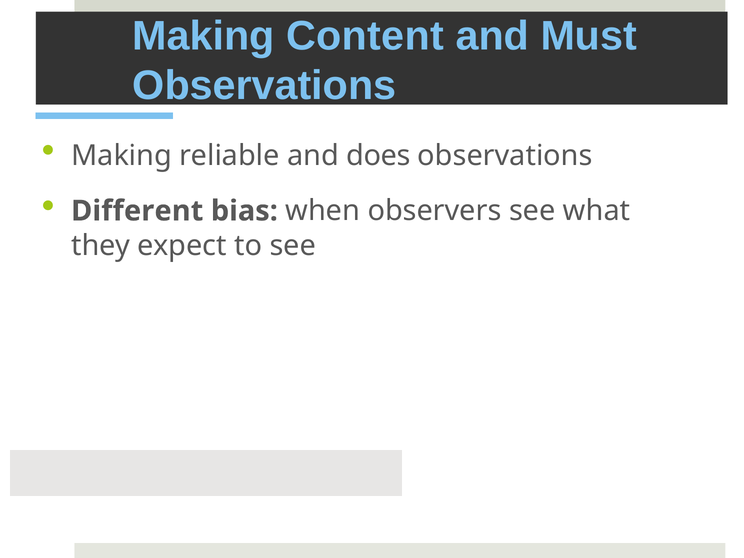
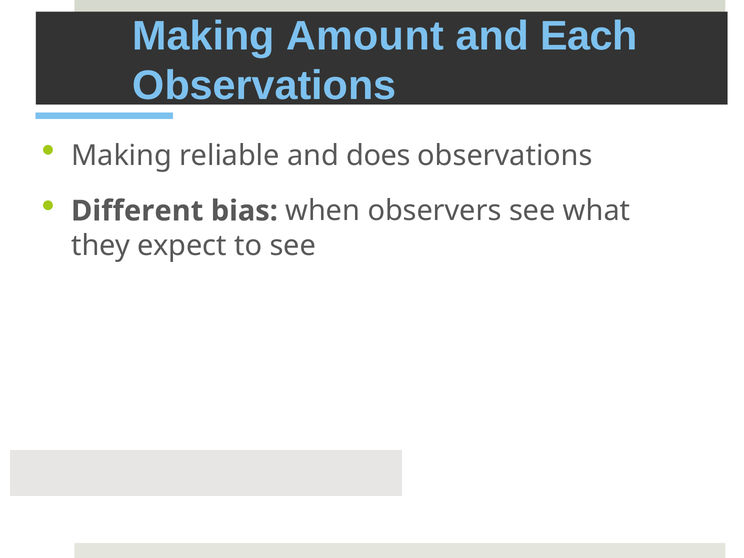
Content: Content -> Amount (365, 36)
Must: Must -> Each (589, 36)
